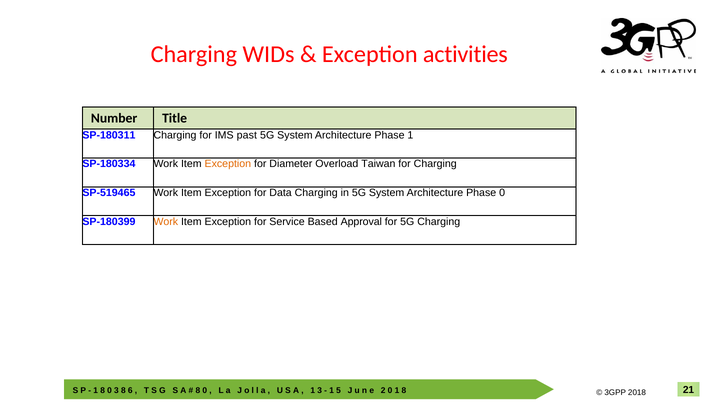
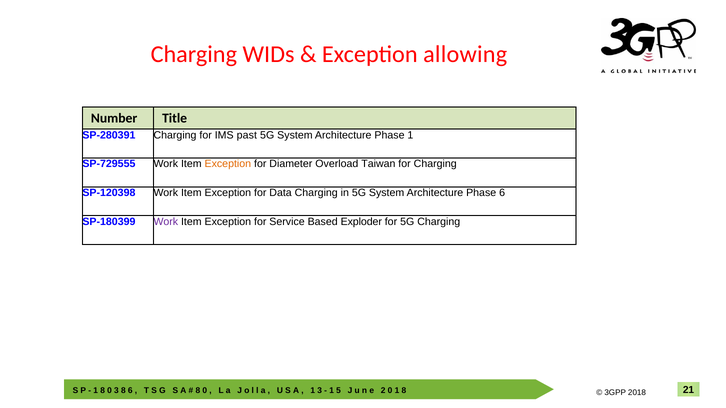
activities: activities -> allowing (465, 54)
SP-180311: SP-180311 -> SP-280391 (109, 135)
SP-180334: SP-180334 -> SP-729555 (109, 164)
SP-519465: SP-519465 -> SP-120398 (109, 193)
Phase 0: 0 -> 6 (502, 193)
Work colour: orange -> purple (166, 222)
Approval: Approval -> Exploder (361, 222)
